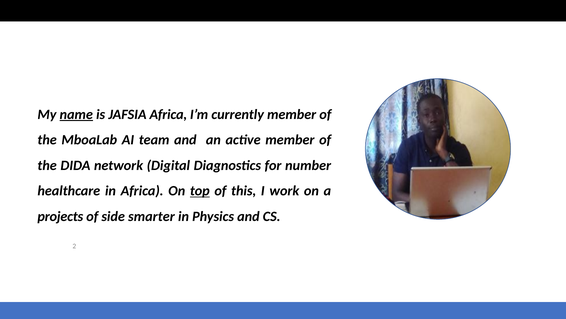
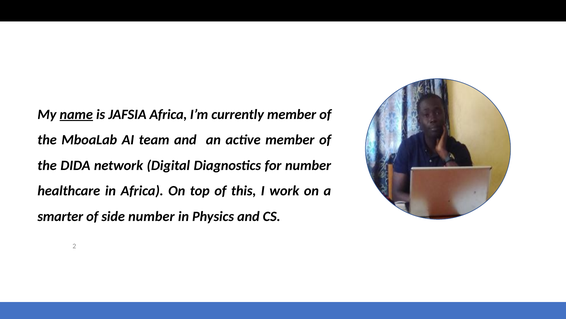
top underline: present -> none (200, 191)
projects: projects -> smarter (60, 216)
side smarter: smarter -> number (151, 216)
